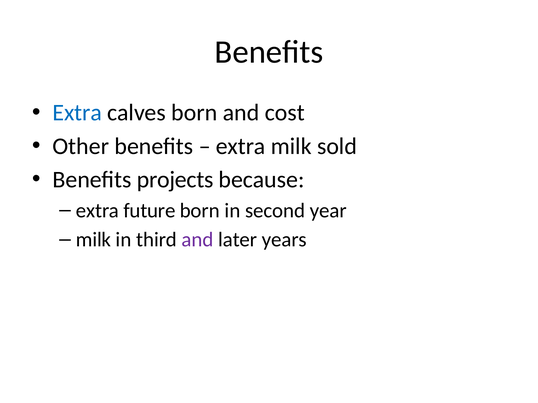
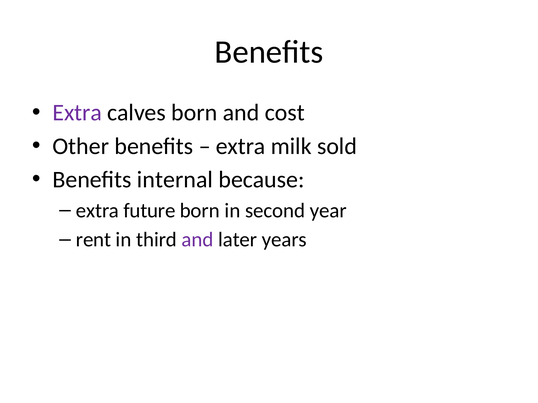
Extra colour: blue -> purple (77, 113)
projects: projects -> internal (175, 180)
milk: milk -> rent (94, 240)
